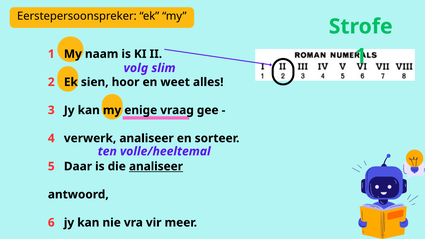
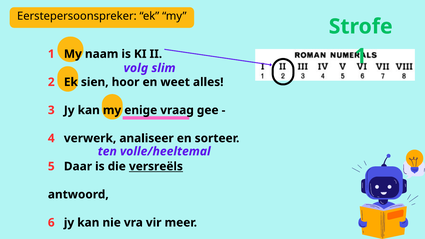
die analiseer: analiseer -> versreëls (156, 166)
